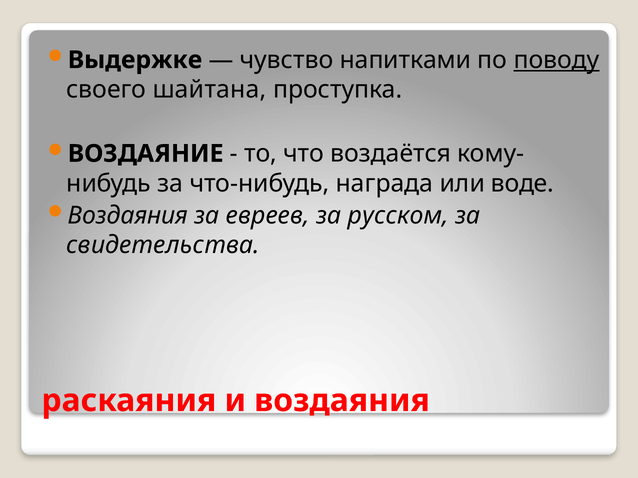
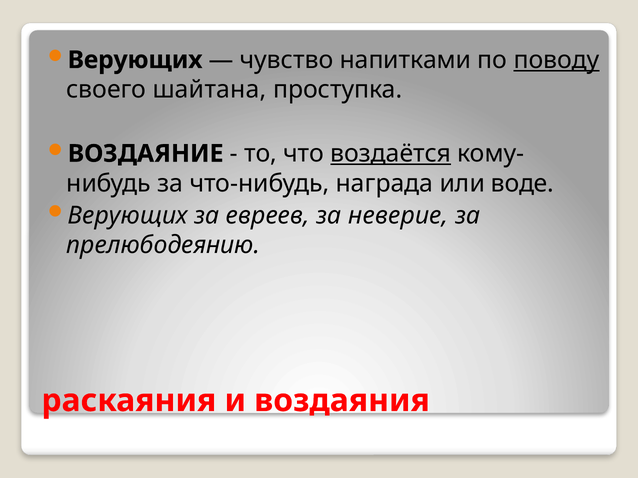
Выдержке: Выдержке -> Верующих (135, 60)
воздаётся underline: none -> present (391, 154)
Воздаяния: Воздаяния -> Верующих (128, 216)
русском: русском -> неверие (398, 216)
свидетельства: свидетельства -> прелюбодеянию (163, 245)
